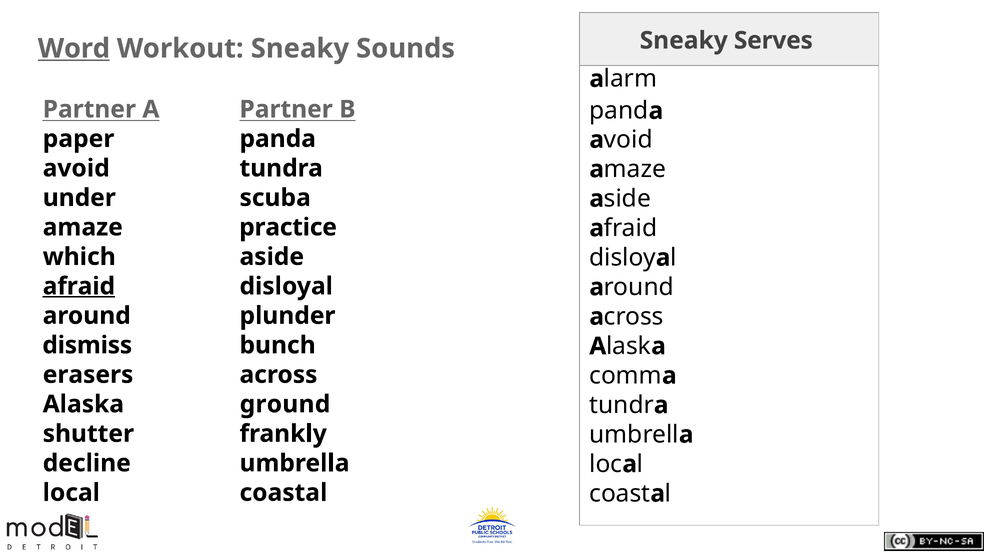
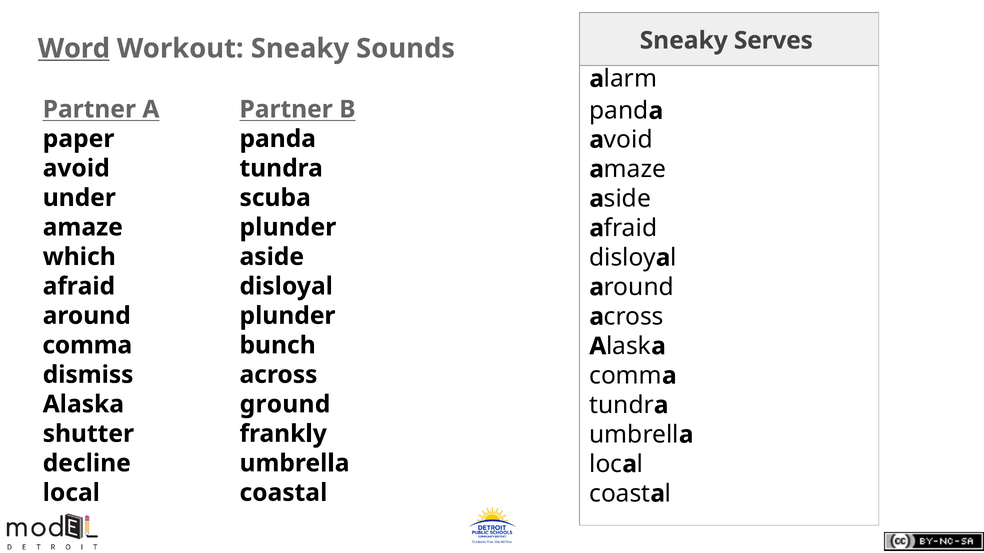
amaze practice: practice -> plunder (288, 227)
afraid underline: present -> none (79, 287)
dismiss: dismiss -> comma (87, 346)
erasers: erasers -> dismiss (88, 375)
